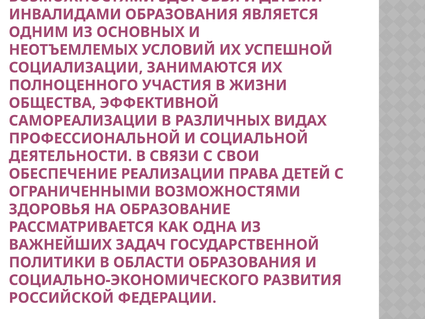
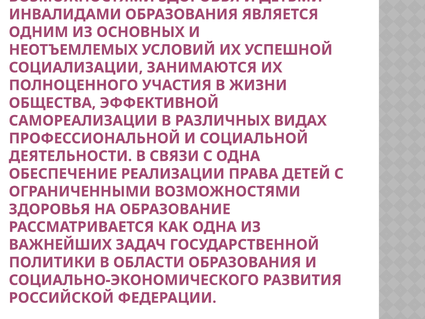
С СВОИ: СВОИ -> ОДНА (238, 156)
